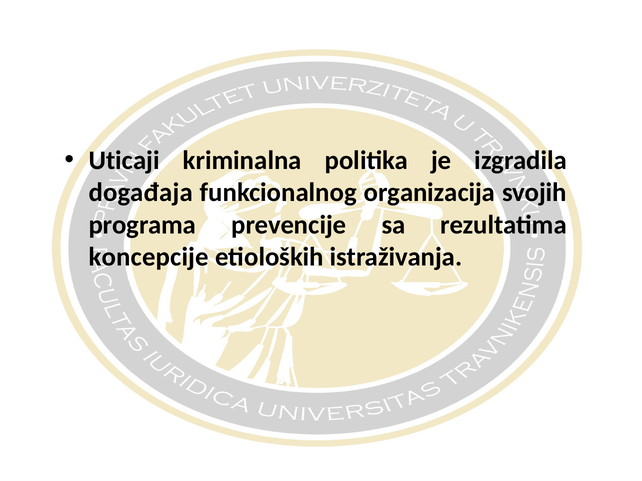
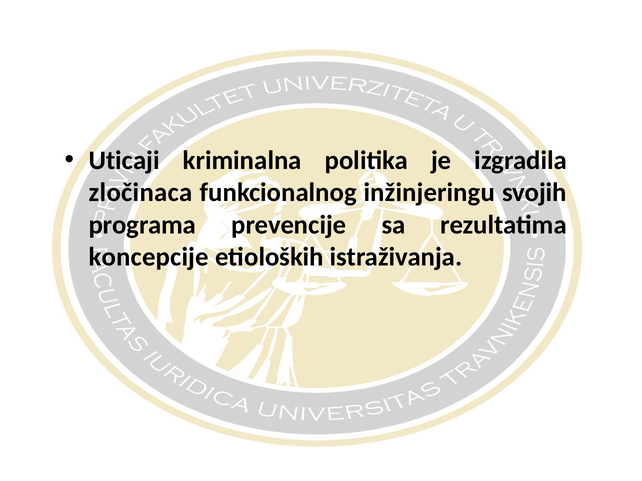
događaja: događaja -> zločinaca (141, 193)
organizacija: organizacija -> inžinjeringu (429, 193)
